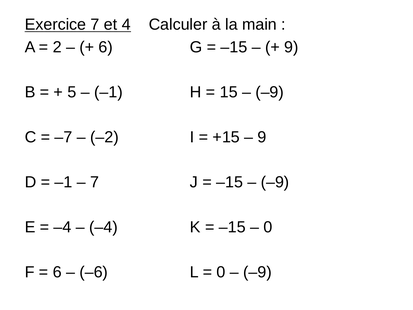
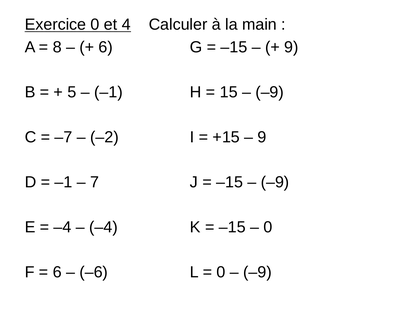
Exercice 7: 7 -> 0 (95, 25)
2: 2 -> 8 (57, 47)
